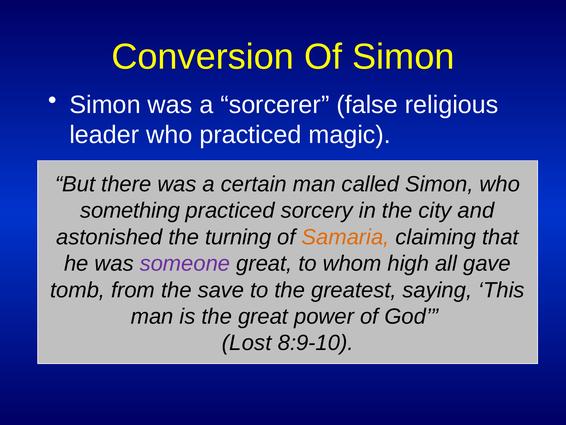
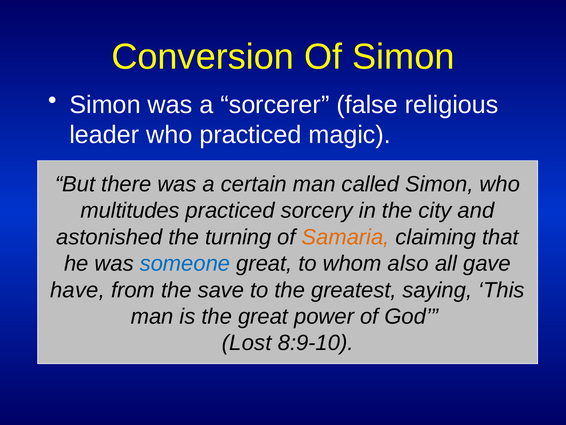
something: something -> multitudes (130, 210)
someone colour: purple -> blue (185, 263)
high: high -> also (408, 263)
tomb: tomb -> have (77, 290)
